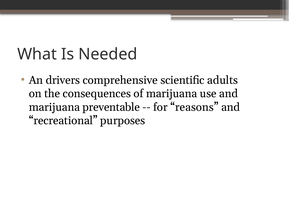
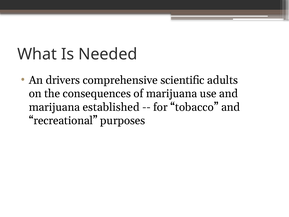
preventable: preventable -> established (111, 107)
reasons: reasons -> tobacco (194, 107)
